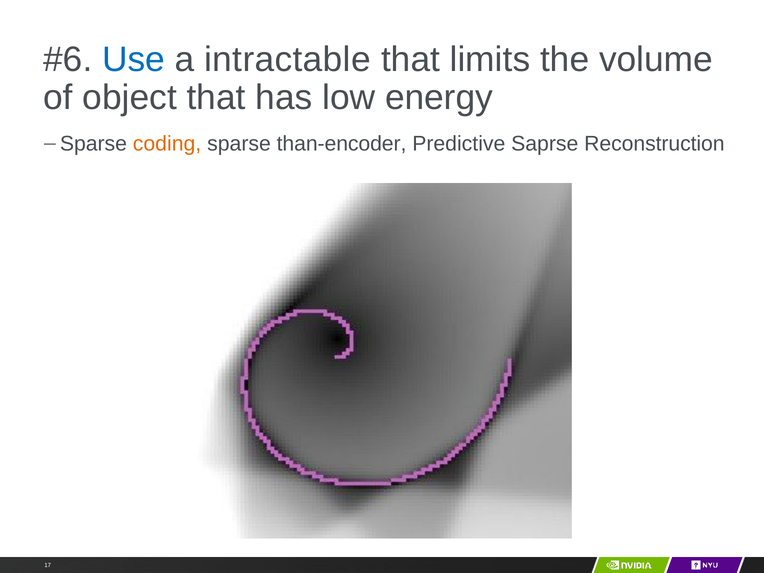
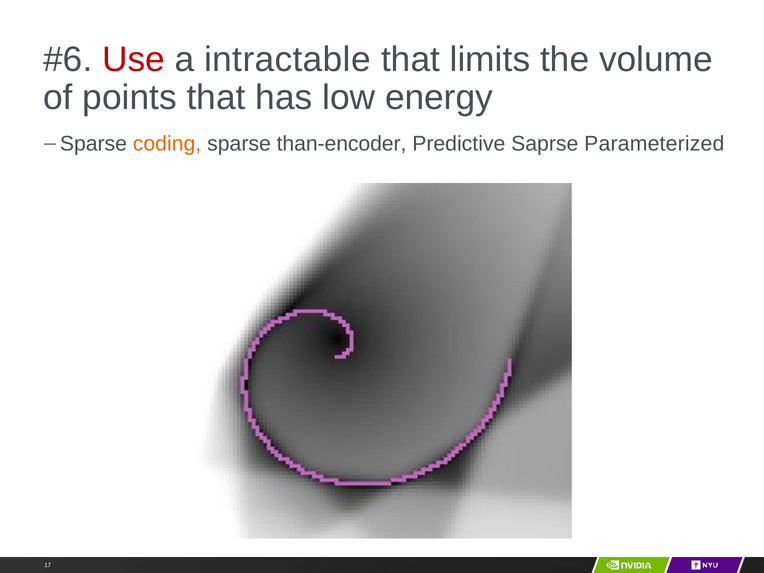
Use colour: blue -> red (133, 60)
object: object -> points (130, 98)
Reconstruction: Reconstruction -> Parameterized (654, 144)
